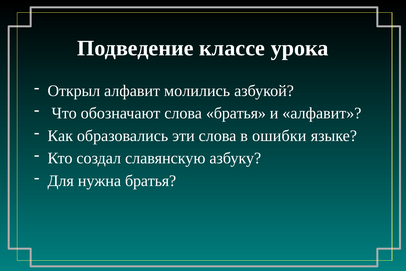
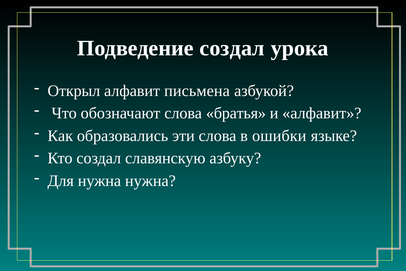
Подведение классе: классе -> создал (232, 48)
молились: молились -> письмена (197, 91)
нужна братья: братья -> нужна (150, 181)
